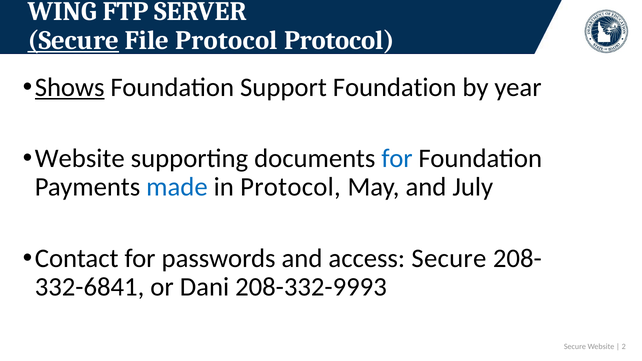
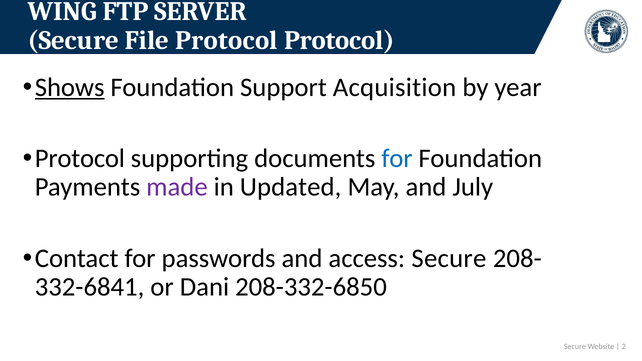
Secure underline: present -> none (73, 40)
Support Foundation: Foundation -> Acquisition (395, 87)
Website: Website -> Protocol (80, 158)
made colour: blue -> purple (177, 187)
in Protocol: Protocol -> Updated (291, 187)
208-332-9993: 208-332-9993 -> 208-332-6850 (311, 287)
